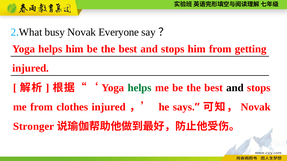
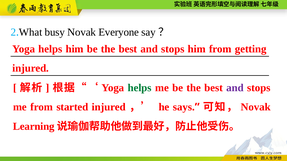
and colour: black -> purple (235, 88)
clothes: clothes -> started (72, 107)
Stronger: Stronger -> Learning (34, 127)
